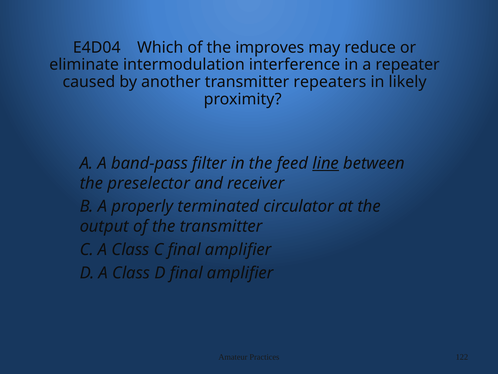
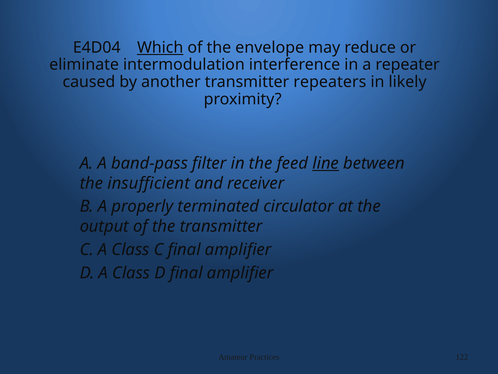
Which underline: none -> present (160, 47)
improves: improves -> envelope (270, 47)
preselector: preselector -> insufficient (149, 183)
